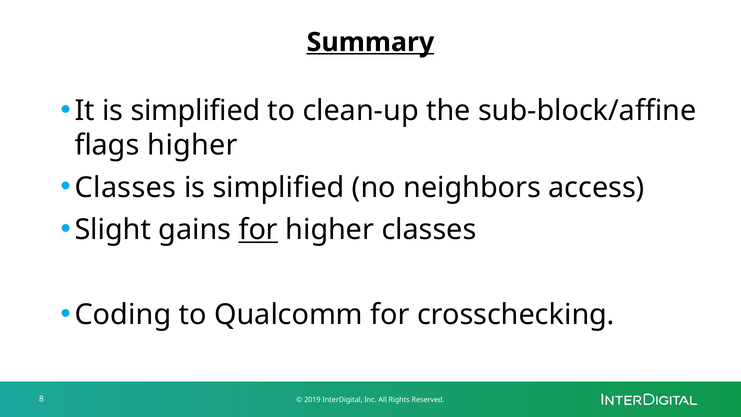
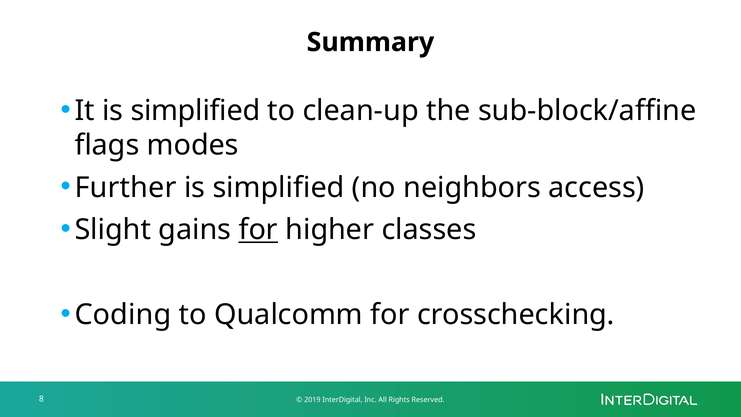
Summary underline: present -> none (370, 42)
flags higher: higher -> modes (193, 145)
Classes: Classes -> Further (125, 187)
